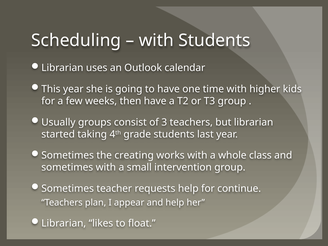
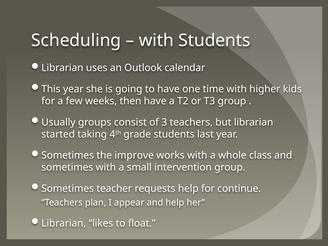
creating: creating -> improve (134, 155)
